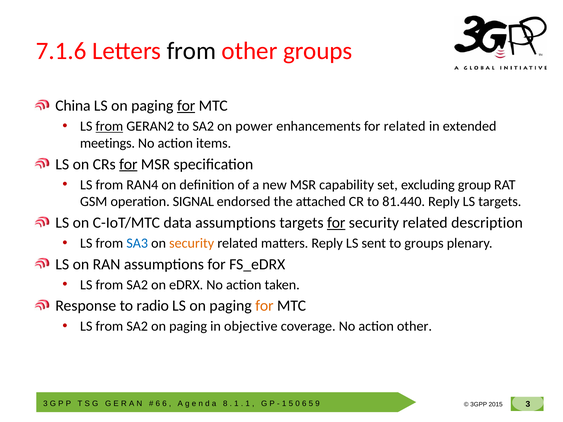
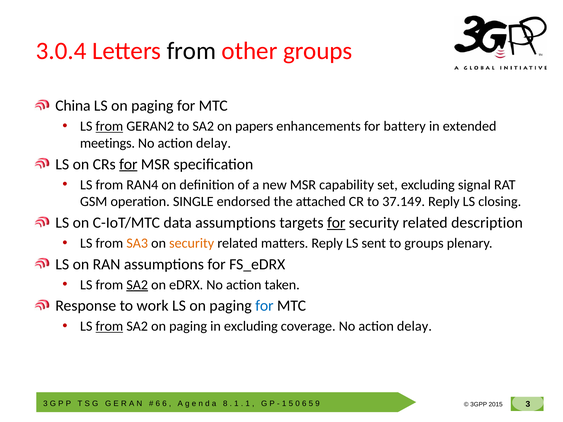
7.1.6: 7.1.6 -> 3.0.4 (61, 51)
for underline: present -> none (186, 106)
power: power -> papers (254, 126)
for related: related -> battery (405, 126)
items: items -> delay (214, 143)
group: group -> signal (474, 185)
SIGNAL: SIGNAL -> SINGLE (193, 202)
81.440: 81.440 -> 37.149 (404, 202)
LS targets: targets -> closing (500, 202)
SA3 colour: blue -> orange (137, 243)
SA2 underline: none -> present (137, 285)
radio: radio -> work (153, 306)
for colour: orange -> blue (264, 306)
from underline: none -> present (109, 327)
in objective: objective -> excluding (251, 327)
coverage No action other: other -> delay (414, 327)
